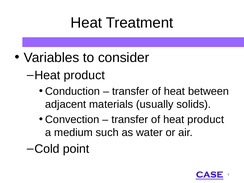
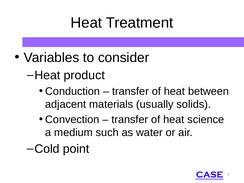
of heat product: product -> science (206, 119)
